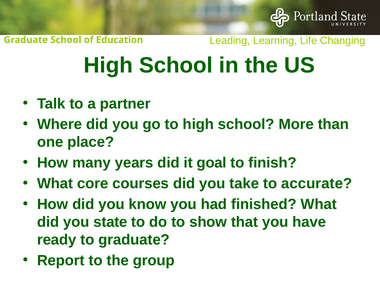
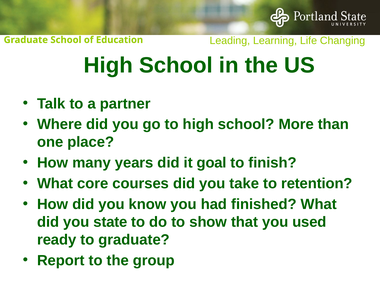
accurate: accurate -> retention (317, 183)
have: have -> used (309, 222)
